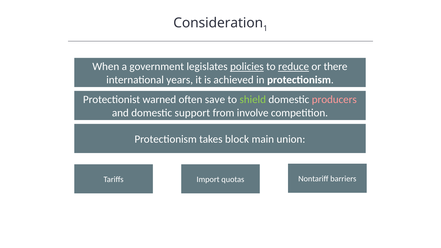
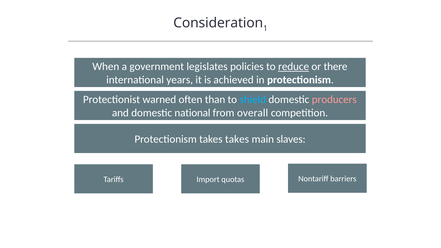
policies underline: present -> none (247, 67)
save: save -> than (215, 100)
shield colour: light green -> light blue (253, 100)
support: support -> national (192, 113)
involve: involve -> overall (253, 113)
takes block: block -> takes (237, 139)
union: union -> slaves (291, 139)
